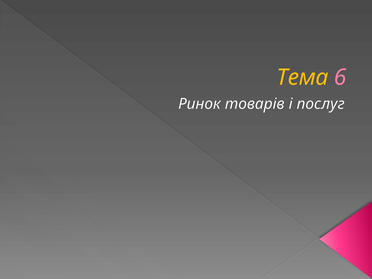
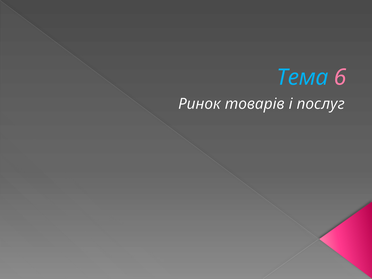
Тема colour: yellow -> light blue (302, 77)
